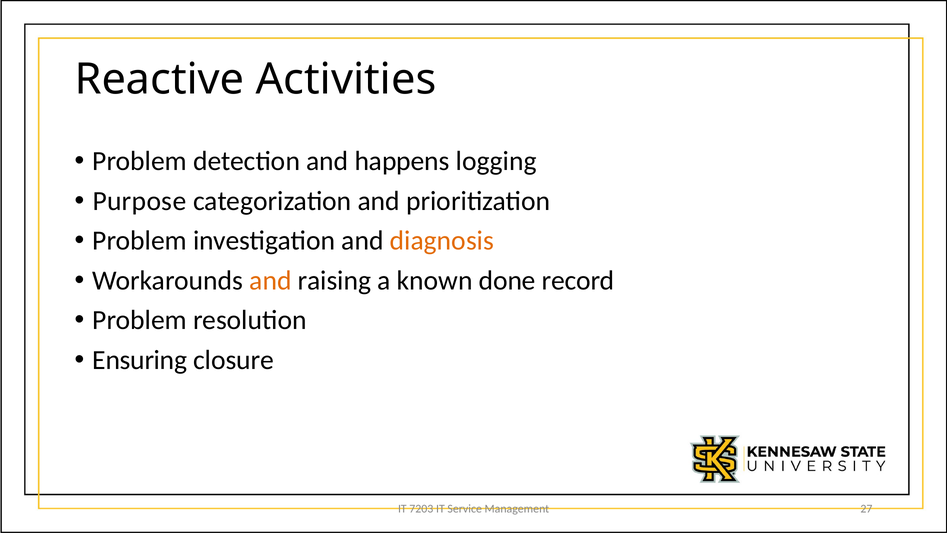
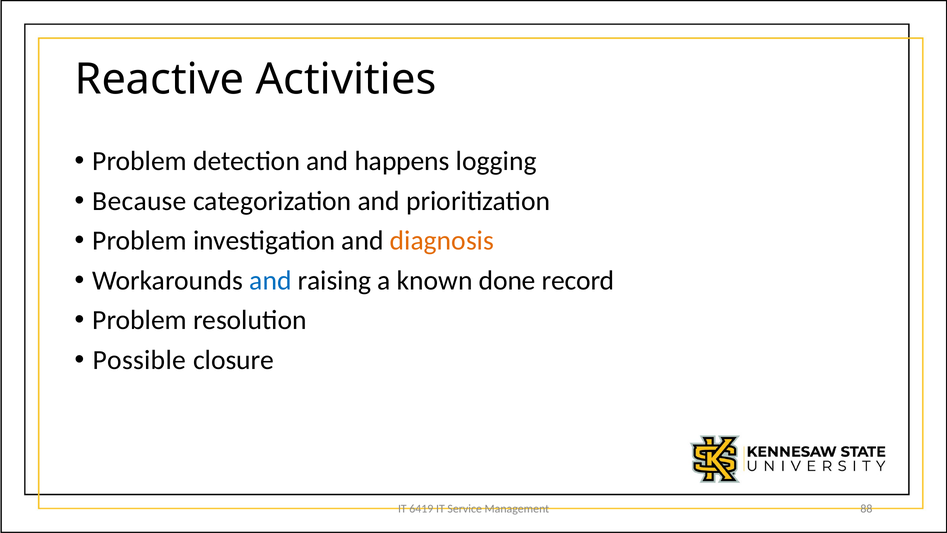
Purpose: Purpose -> Because (139, 201)
and colour: orange -> blue (271, 280)
Ensuring: Ensuring -> Possible (139, 360)
7203: 7203 -> 6419 (421, 509)
27: 27 -> 88 (866, 509)
